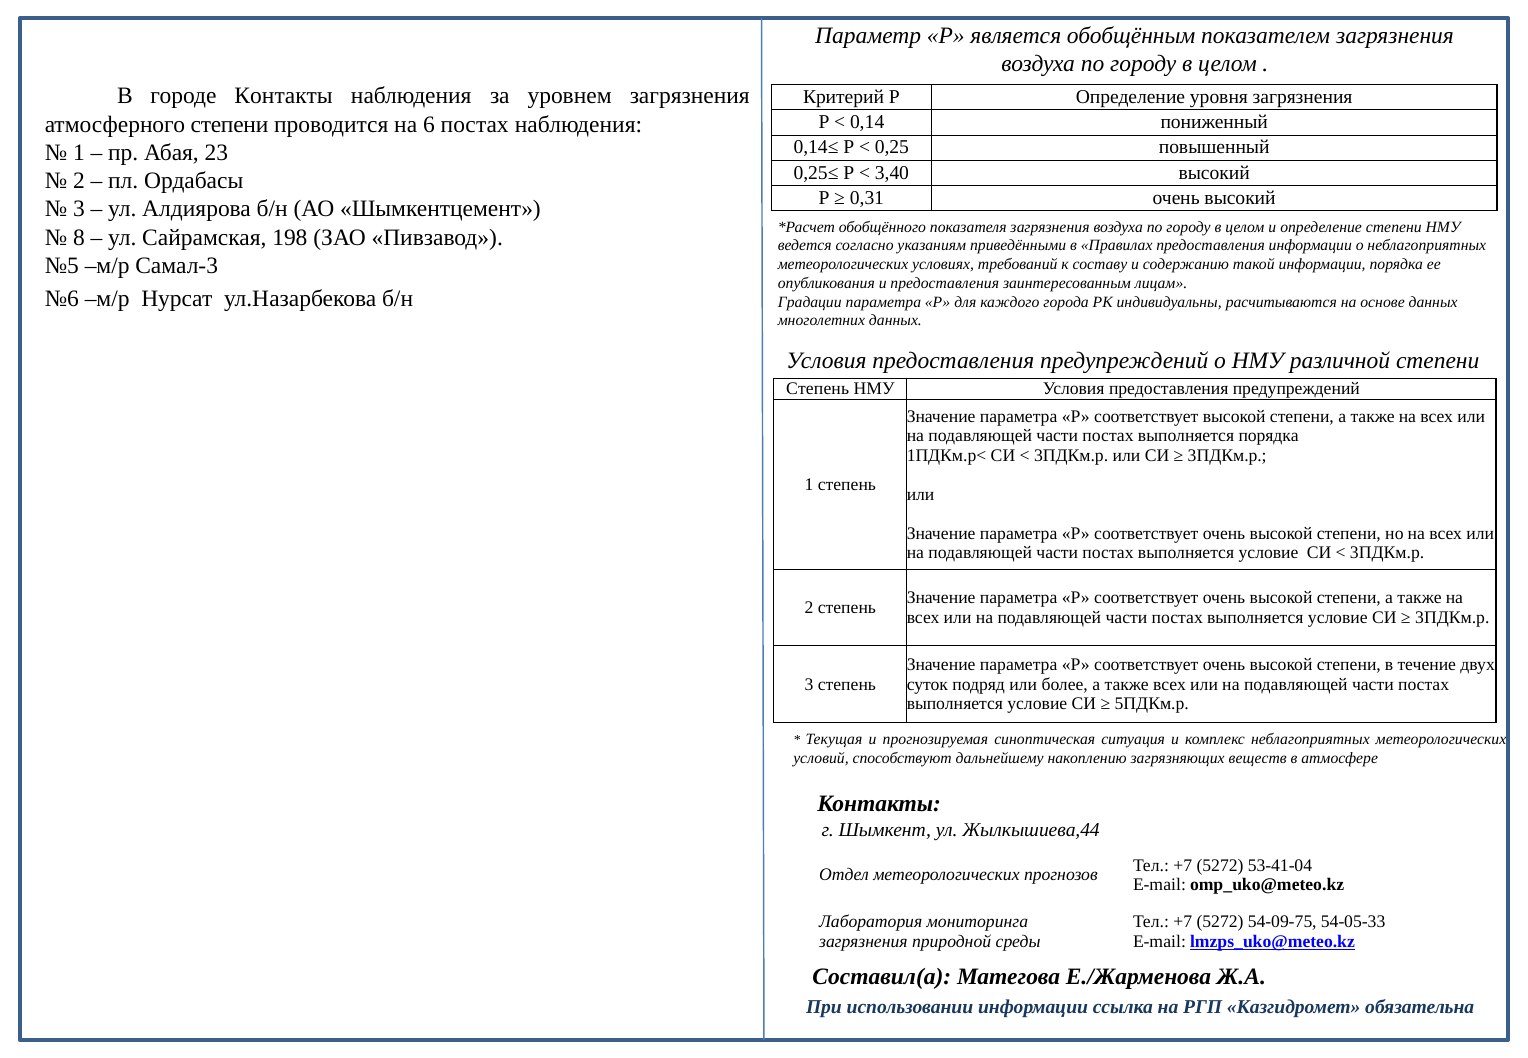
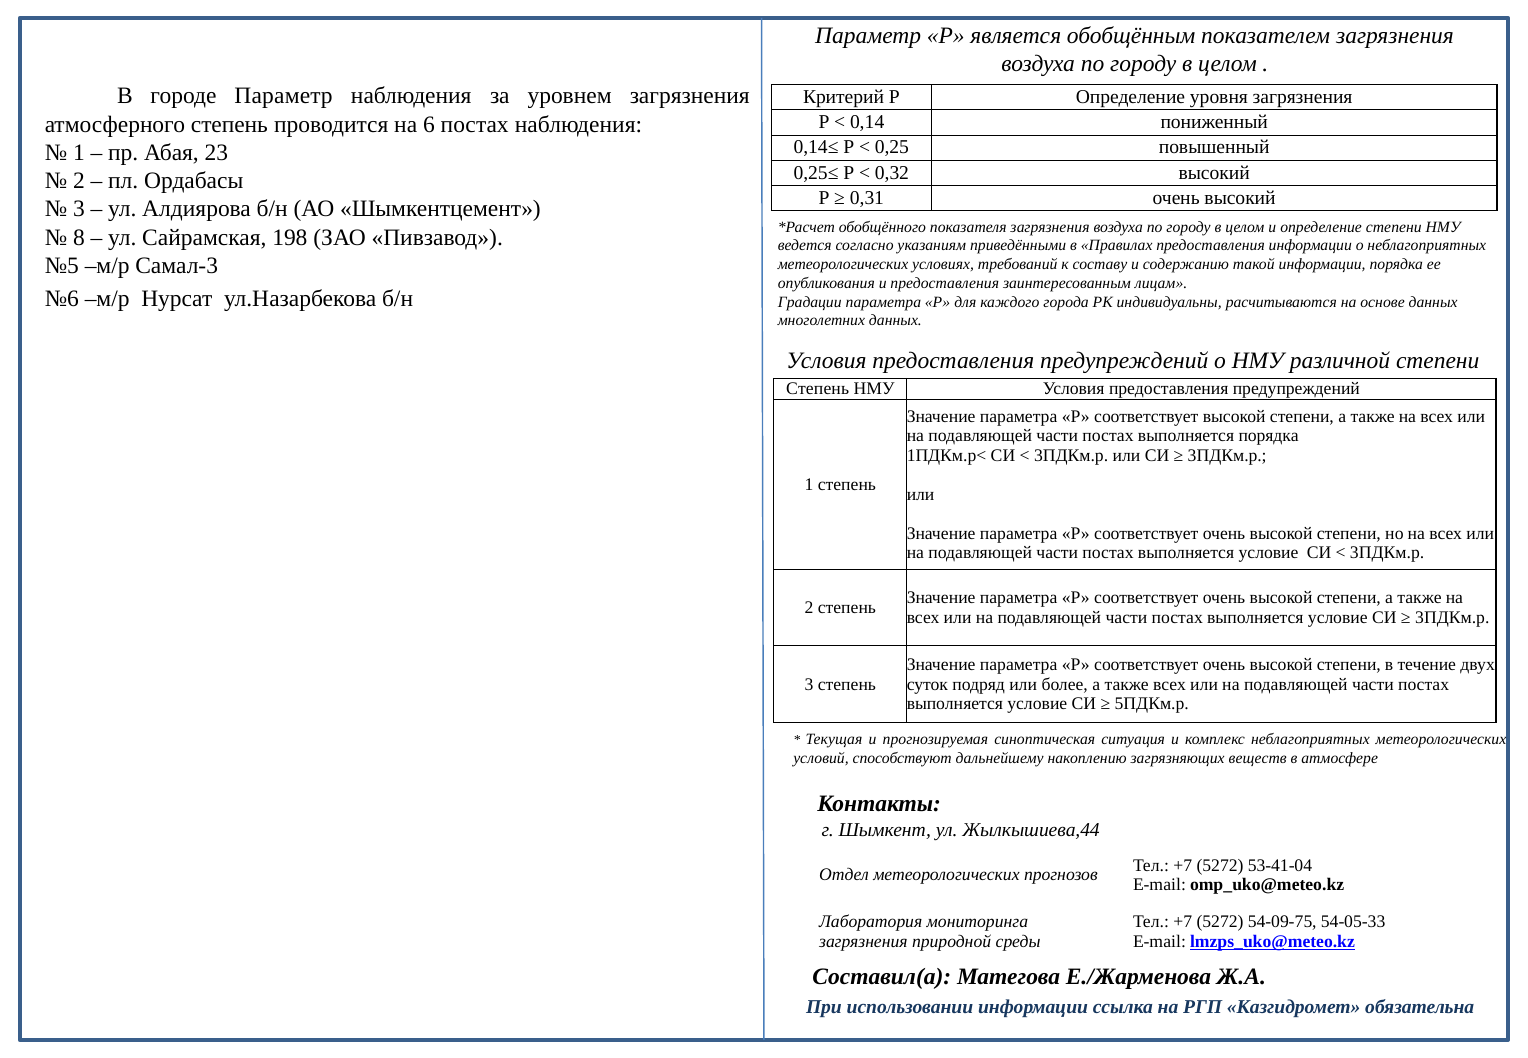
городе Контакты: Контакты -> Параметр (284, 96)
атмосферного степени: степени -> степень (229, 124)
3,40: 3,40 -> 0,32 (892, 173)
